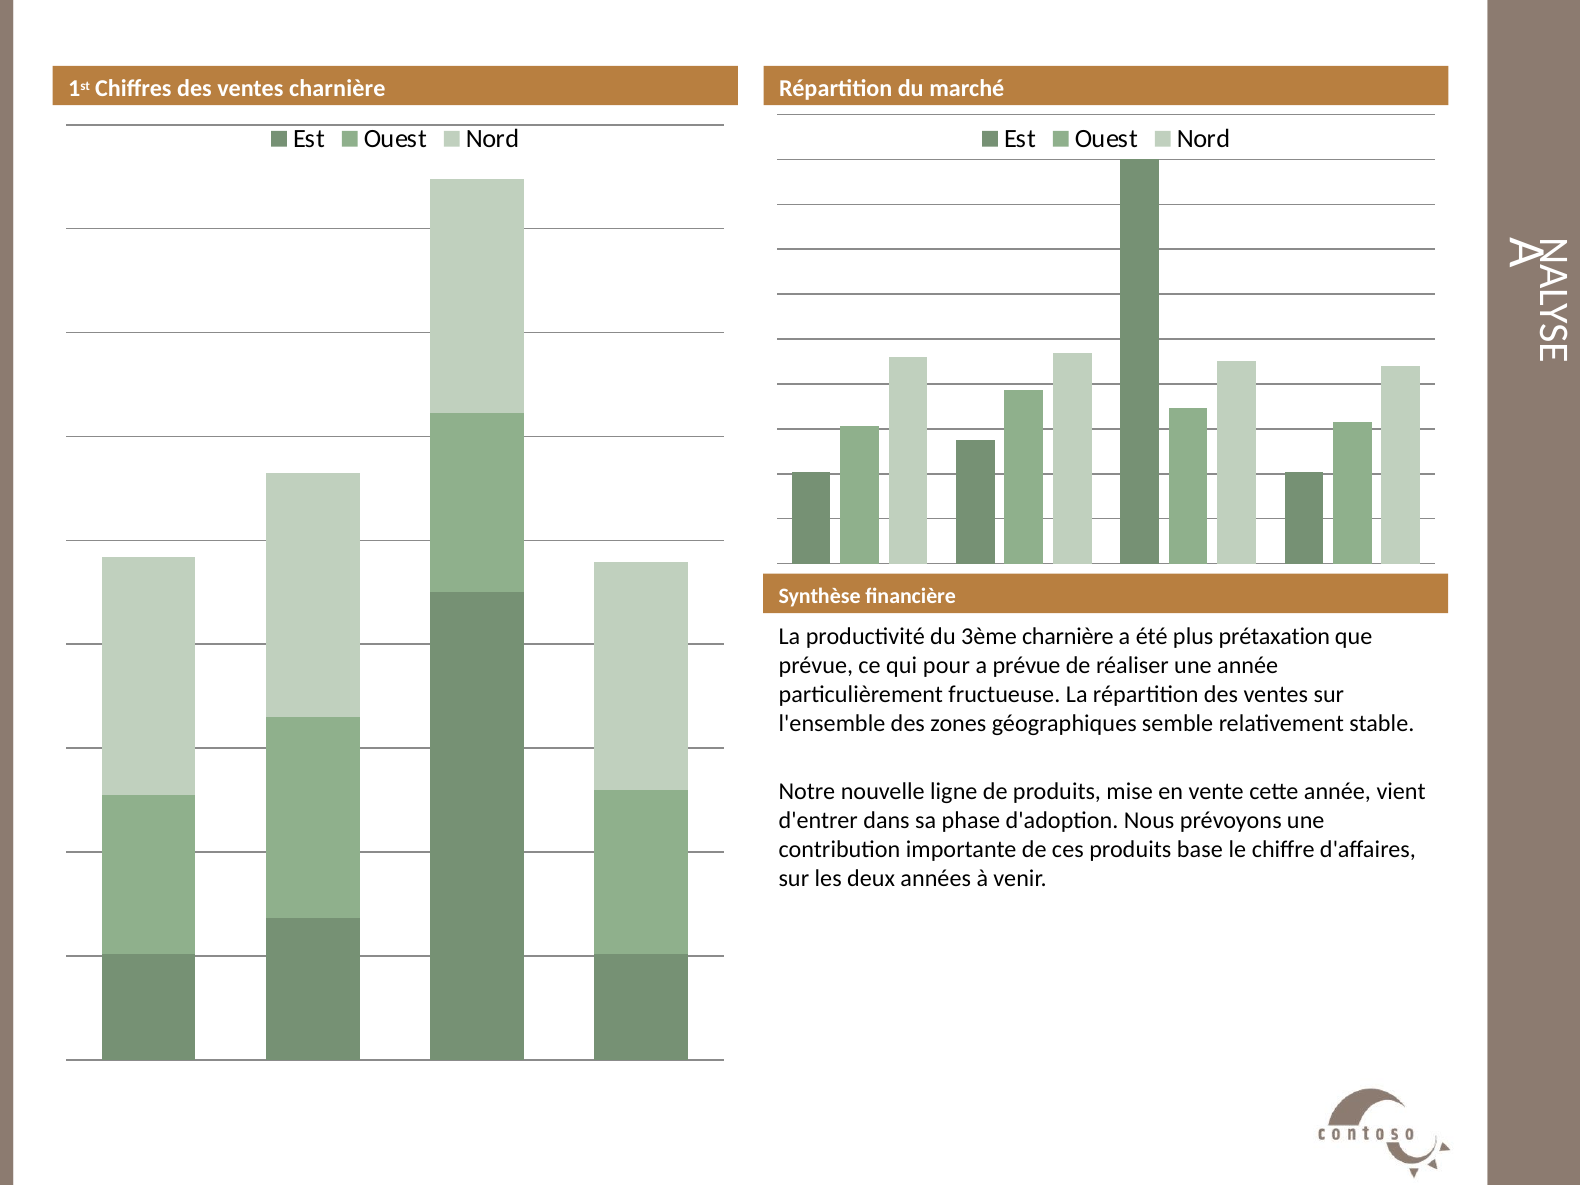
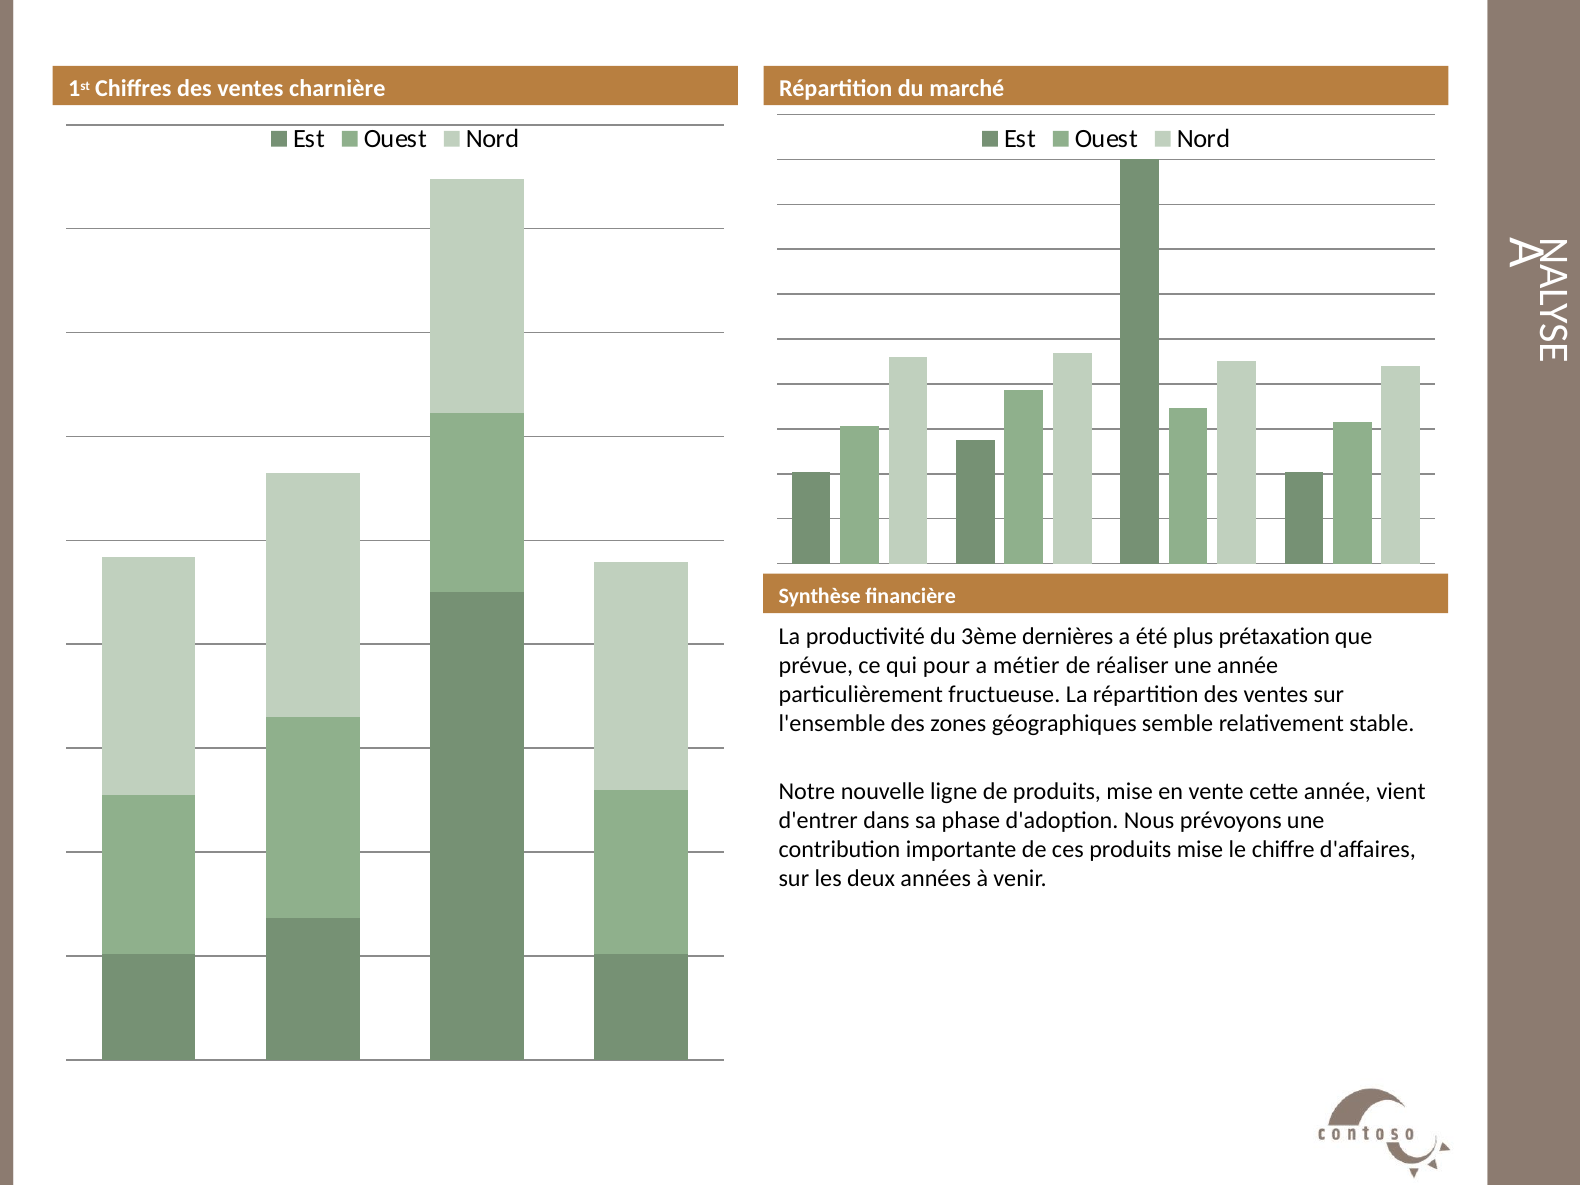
3ème charnière: charnière -> dernières (1068, 637)
a prévue: prévue -> métier (1026, 666)
ces produits base: base -> mise (1200, 850)
